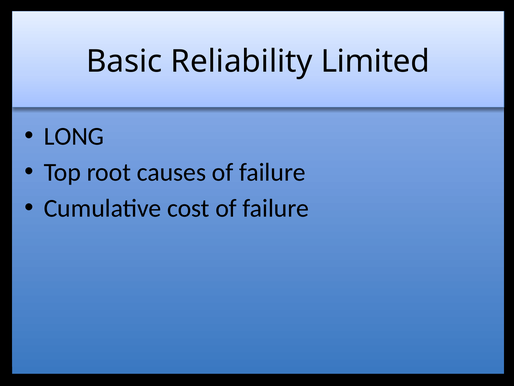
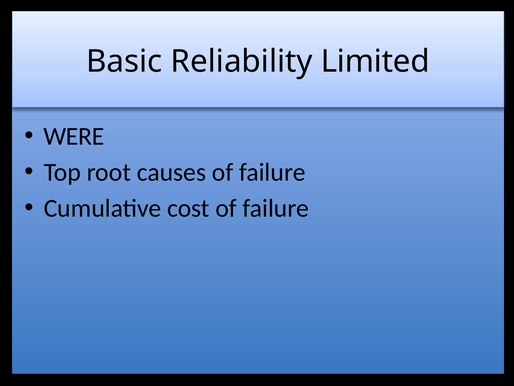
LONG: LONG -> WERE (74, 136)
